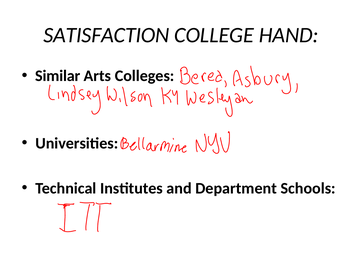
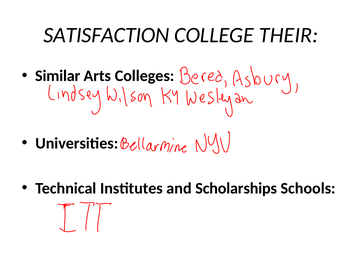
HAND: HAND -> THEIR (289, 35)
Department: Department -> Scholarships (236, 189)
